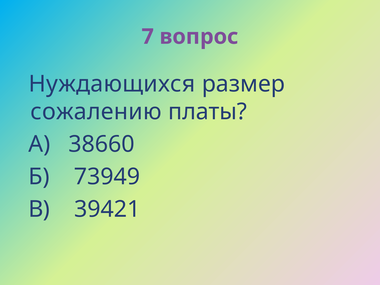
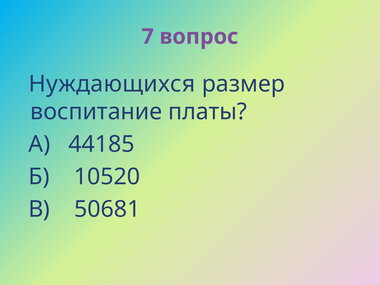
сожалению: сожалению -> воспитание (96, 112)
38660: 38660 -> 44185 (102, 144)
73949: 73949 -> 10520 (107, 177)
39421: 39421 -> 50681 (107, 209)
